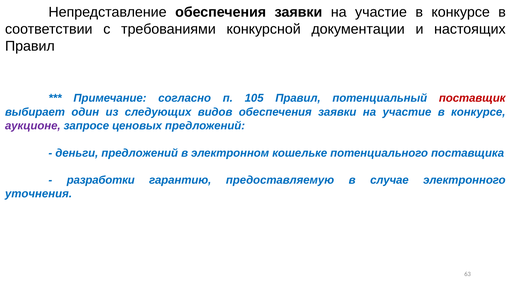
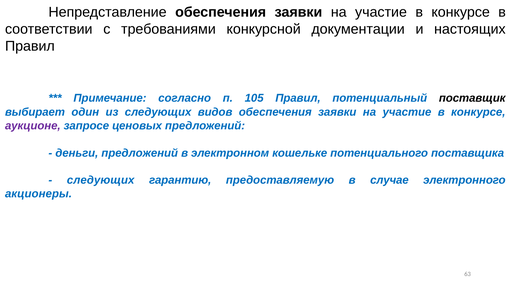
поставщик colour: red -> black (472, 98)
разработки: разработки -> следующих (101, 180)
уточнения: уточнения -> акционеры (38, 194)
